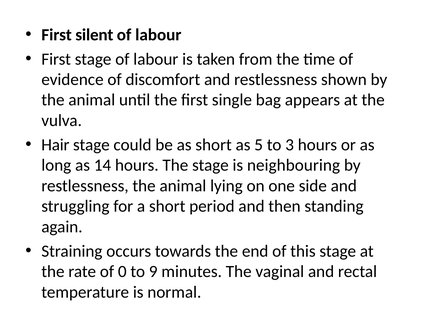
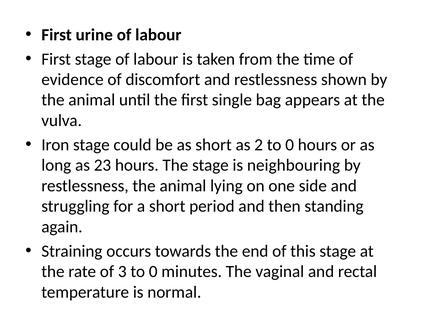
silent: silent -> urine (94, 35)
Hair: Hair -> Iron (55, 145)
5: 5 -> 2 (259, 145)
3: 3 -> 0 (290, 145)
14: 14 -> 23 (102, 165)
0: 0 -> 3 (122, 272)
9: 9 -> 0 (153, 272)
